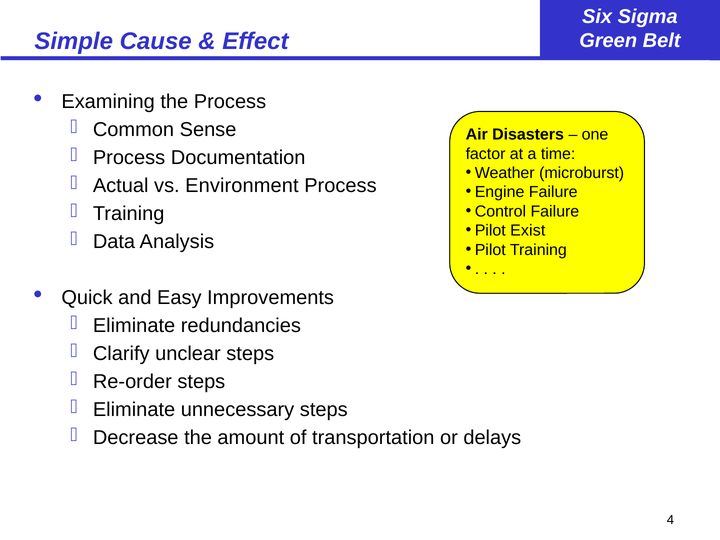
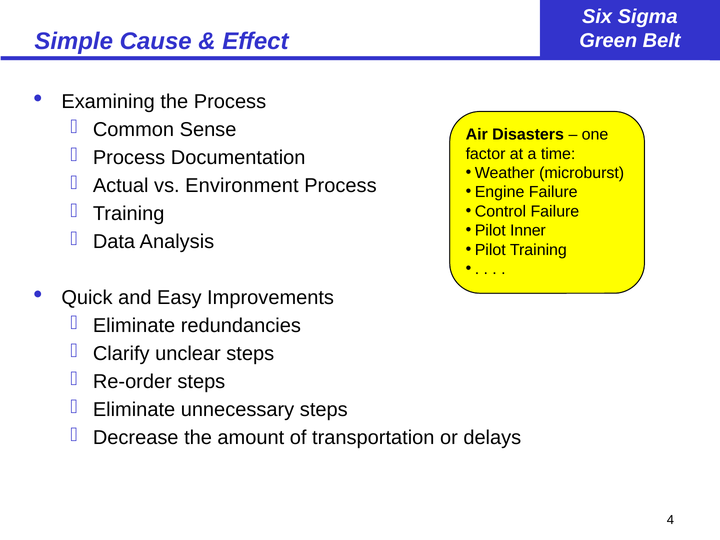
Exist: Exist -> Inner (528, 231)
